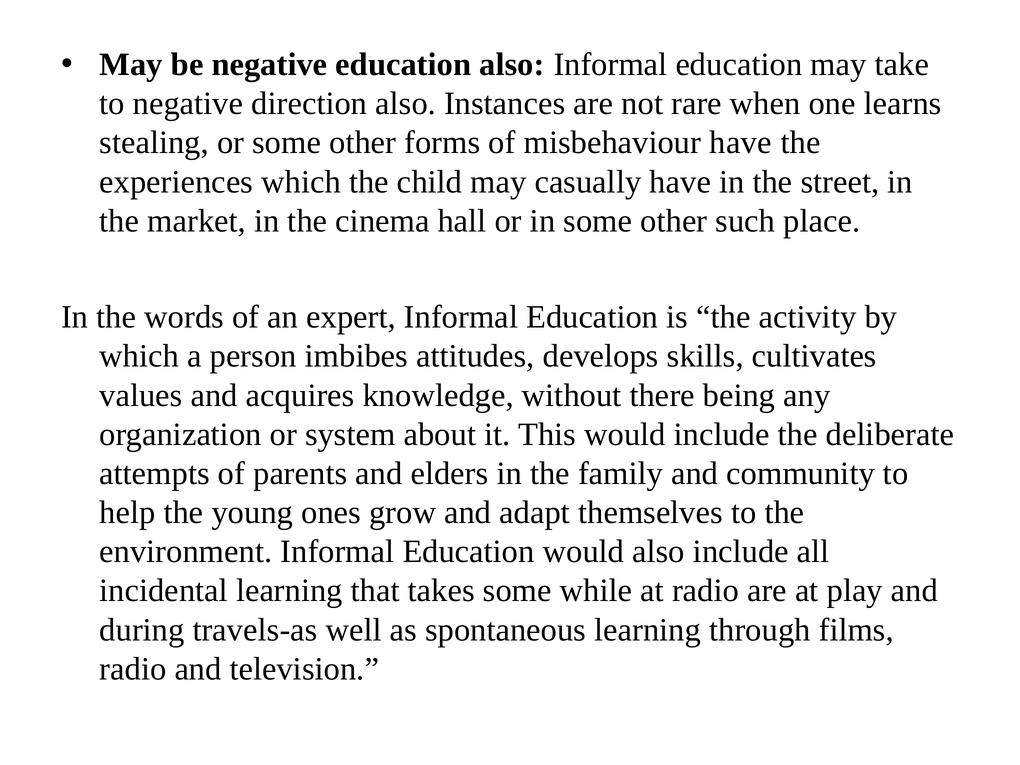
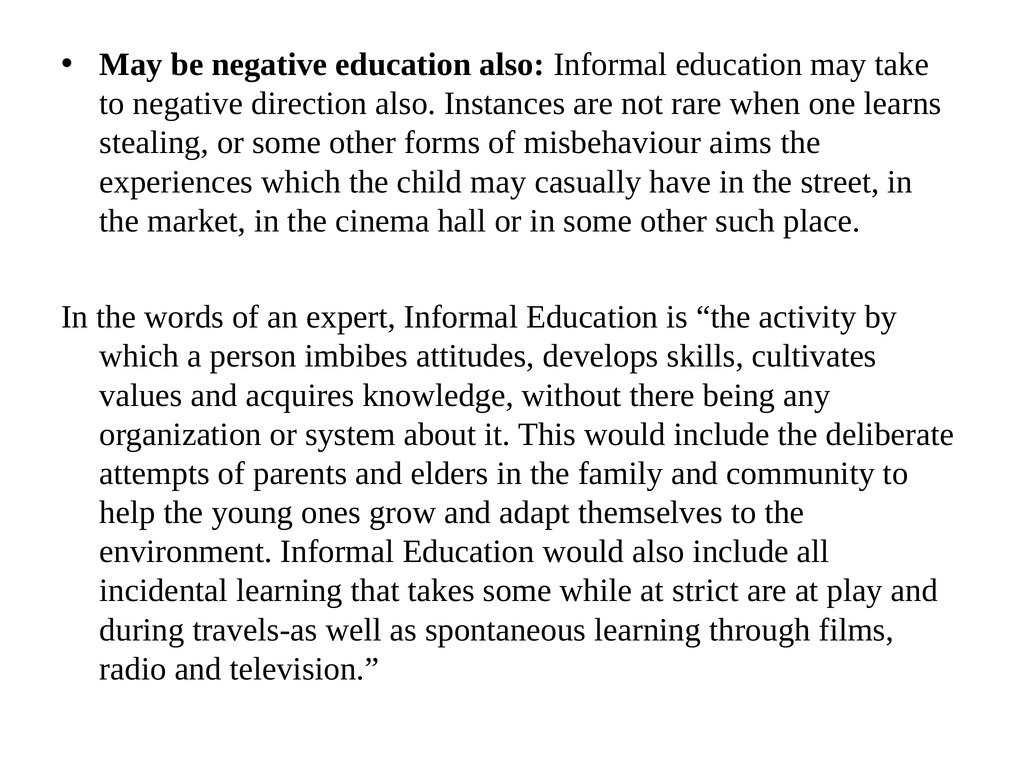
misbehaviour have: have -> aims (741, 143)
at radio: radio -> strict (705, 591)
